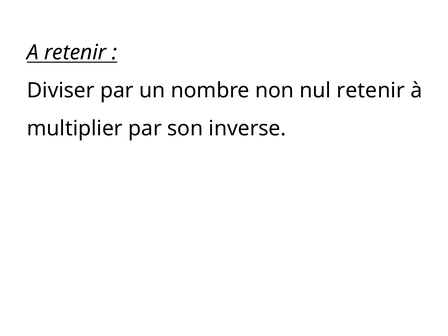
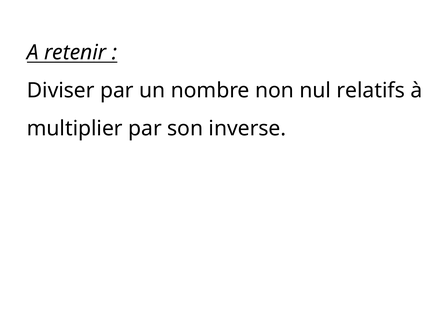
nul retenir: retenir -> relatifs (371, 91)
